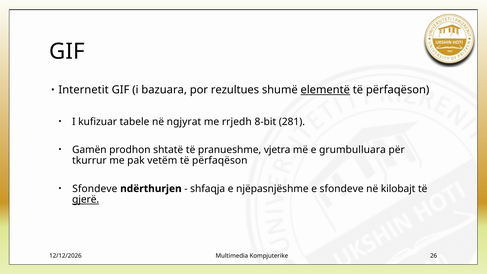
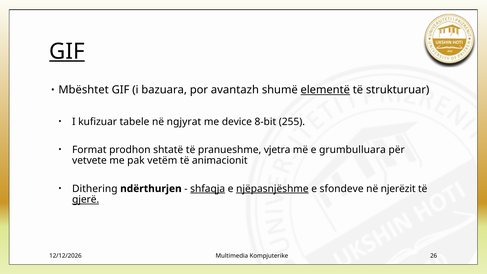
GIF underline: none -> present (67, 51)
Internetit: Internetit -> Mbështet (84, 90)
rezultues: rezultues -> avantazh (235, 90)
përfaqëson: përfaqëson -> strukturuar (398, 90)
rrjedh: rrjedh -> device (237, 122)
281: 281 -> 255 (292, 122)
Gamën: Gamën -> Format (89, 150)
tkurrur: tkurrur -> vetvete (89, 161)
përfaqëson: përfaqëson -> animacionit (220, 161)
Sfondeve: Sfondeve -> Dithering (95, 189)
shfaqja underline: none -> present (208, 189)
njëpasnjëshme underline: none -> present (272, 189)
kilobajt: kilobajt -> njerëzit (398, 189)
